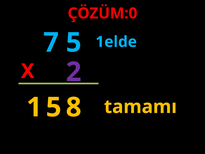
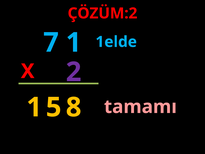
ÇÖZÜM:0: ÇÖZÜM:0 -> ÇÖZÜM:2 (102, 13)
7 5: 5 -> 1 (74, 43)
tamamı colour: yellow -> pink (140, 107)
